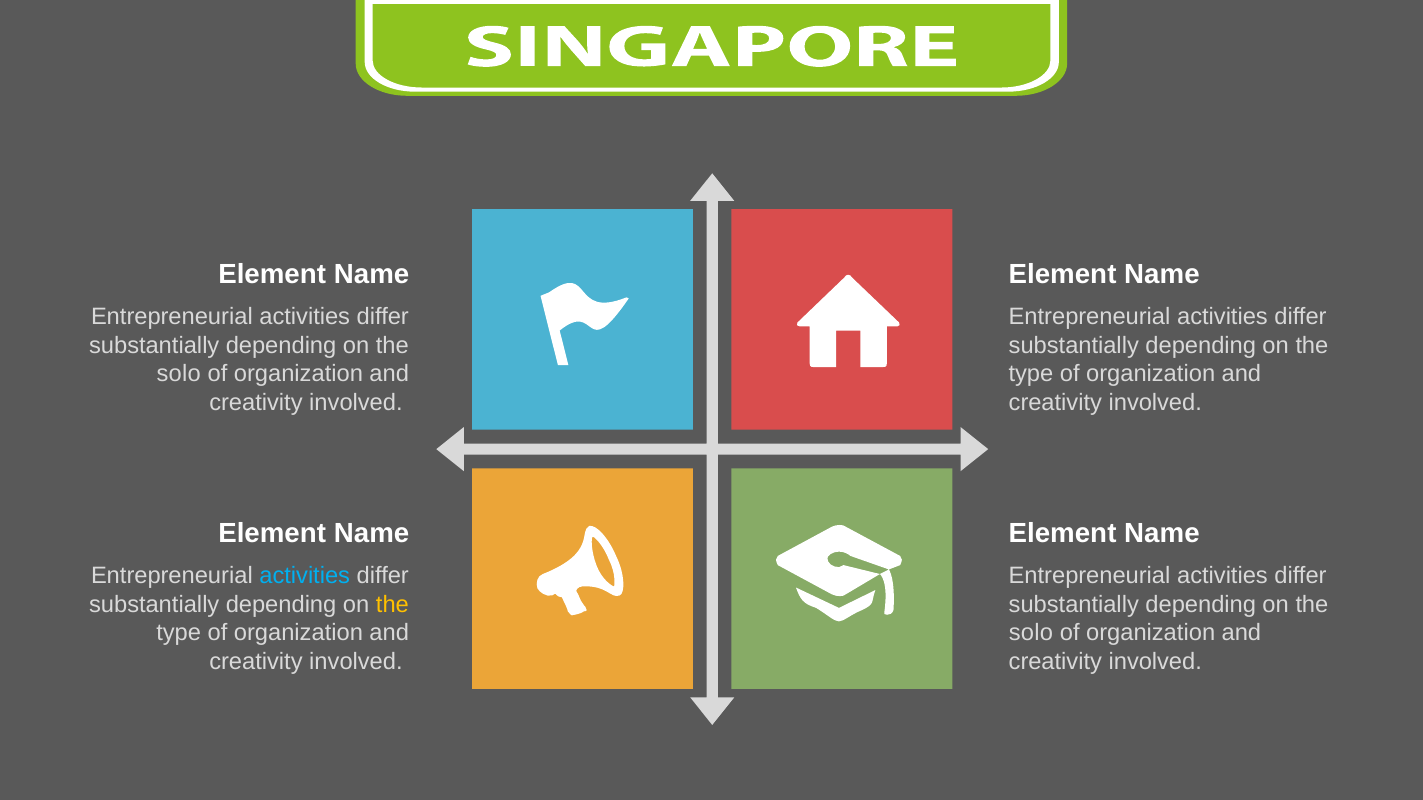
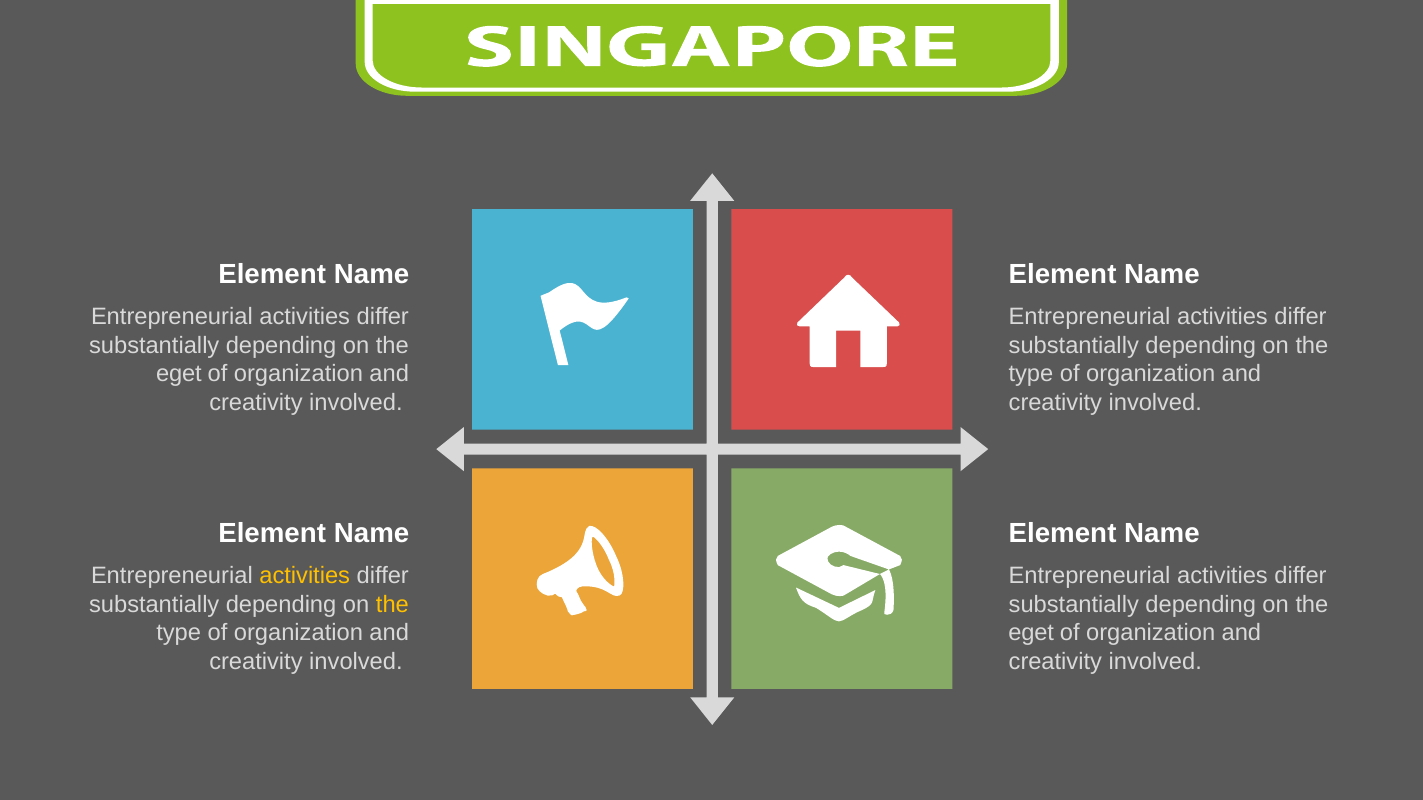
solo: solo -> eget (179, 374)
activities colour: light blue -> yellow (305, 577)
solo: solo -> eget (1031, 633)
